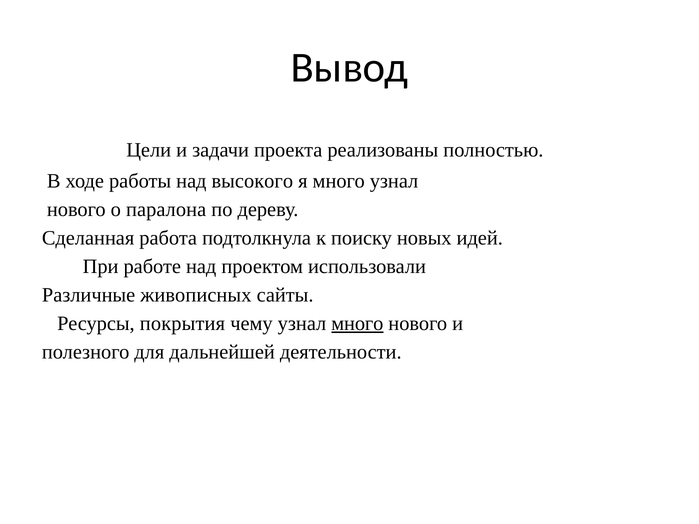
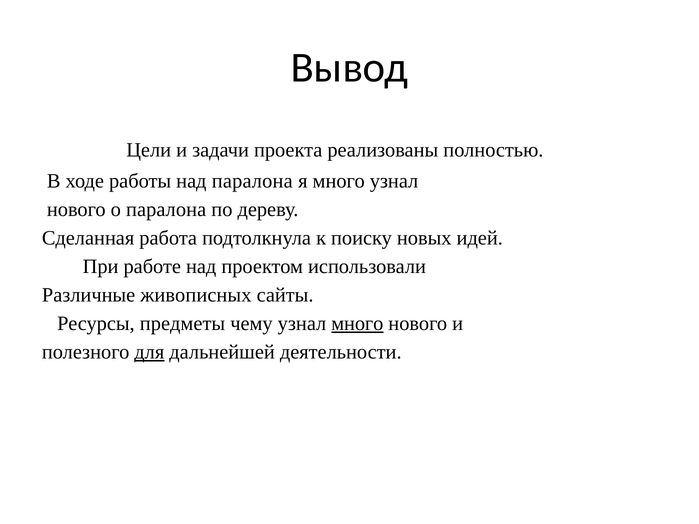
над высокого: высокого -> паралона (252, 181)
покрытия: покрытия -> предметы (182, 324)
для underline: none -> present (149, 352)
